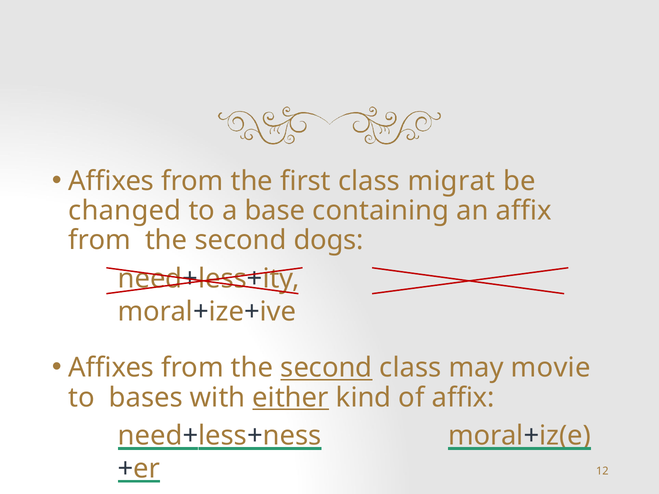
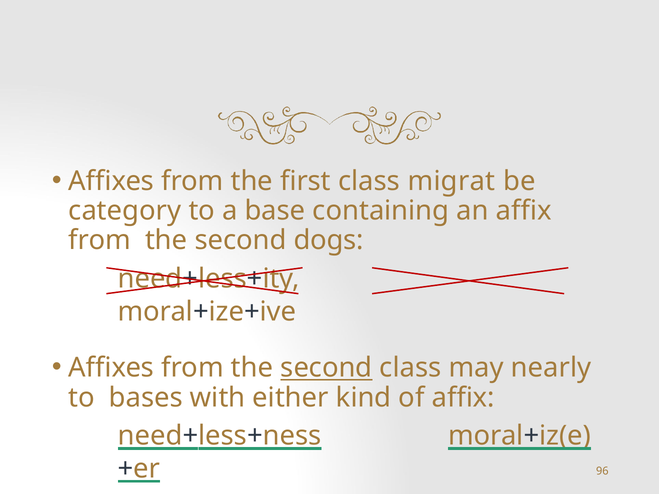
changed: changed -> category (125, 211)
movie: movie -> nearly (551, 368)
either underline: present -> none (291, 398)
12: 12 -> 96 (602, 471)
